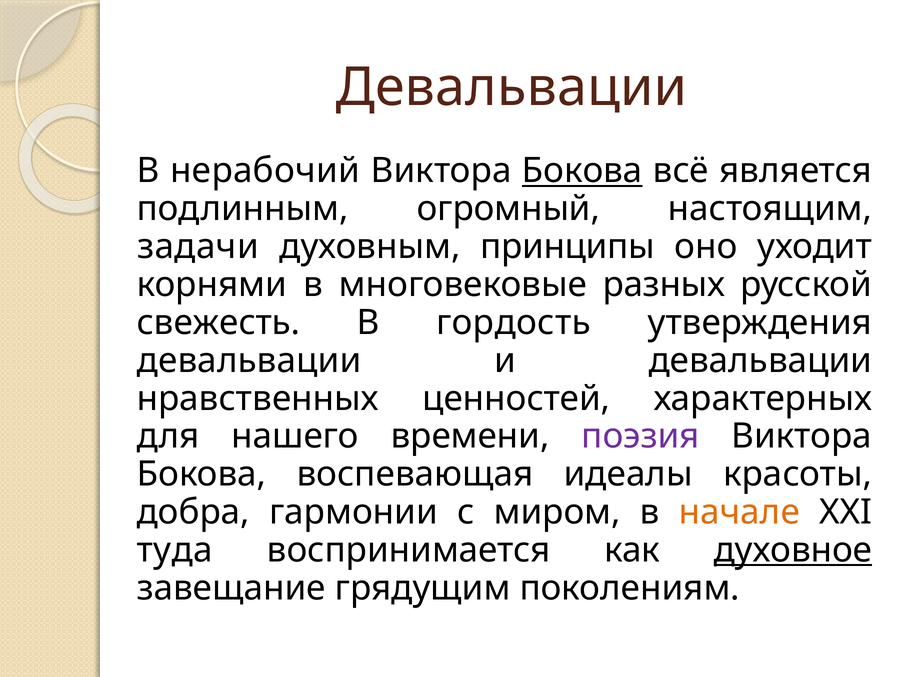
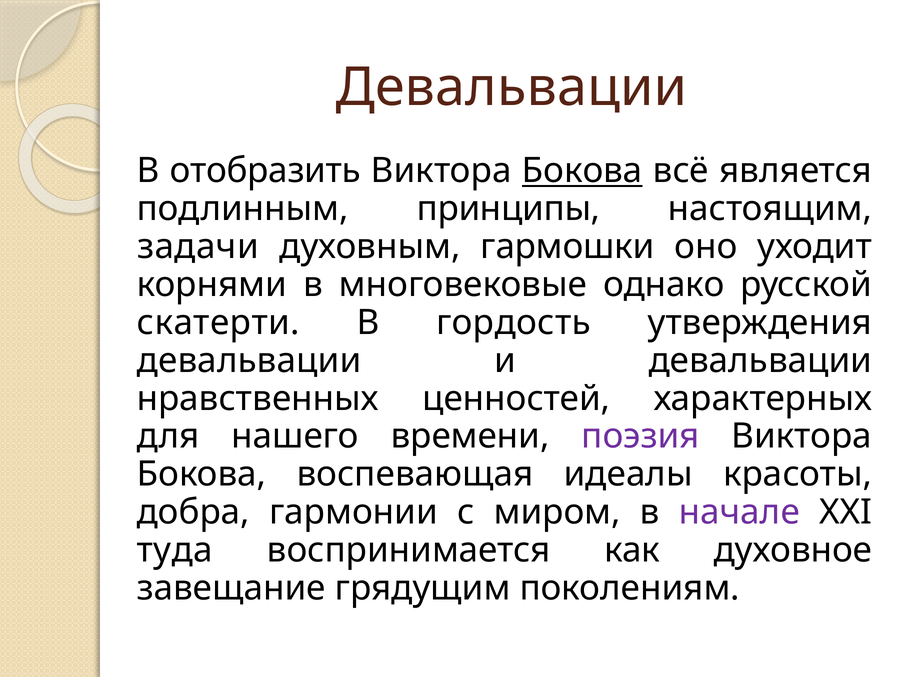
нерабочий: нерабочий -> отобразить (265, 171)
огромный: огромный -> принципы (508, 209)
принципы: принципы -> гармошки (568, 247)
разных: разных -> однако (664, 284)
свежесть: свежесть -> скатерти (218, 322)
начале colour: orange -> purple (739, 512)
духовное underline: present -> none (793, 550)
